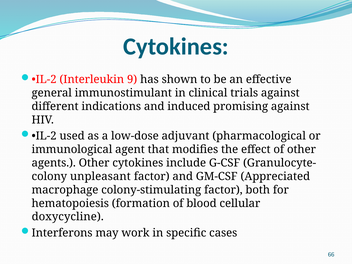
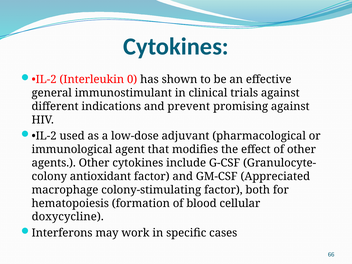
9: 9 -> 0 (132, 79)
induced: induced -> prevent (189, 106)
unpleasant: unpleasant -> antioxidant (100, 176)
